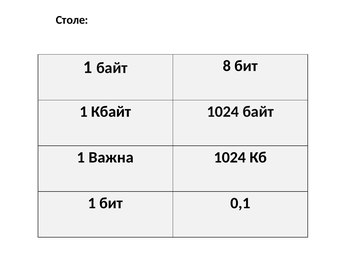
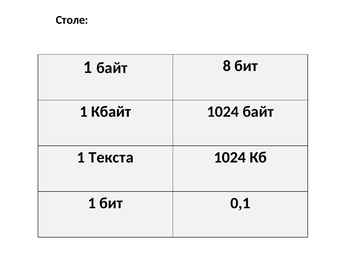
Важна: Важна -> Текста (111, 158)
